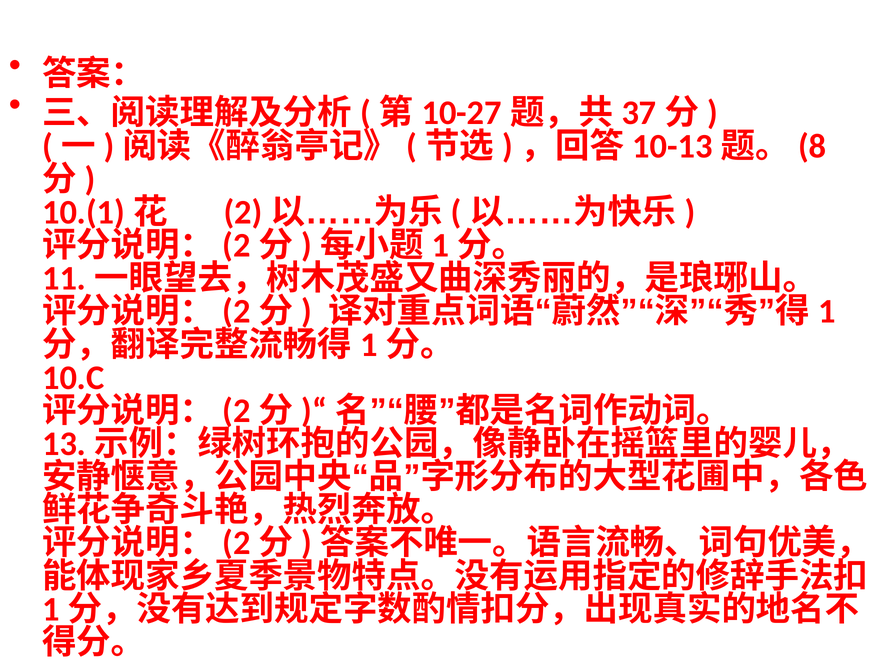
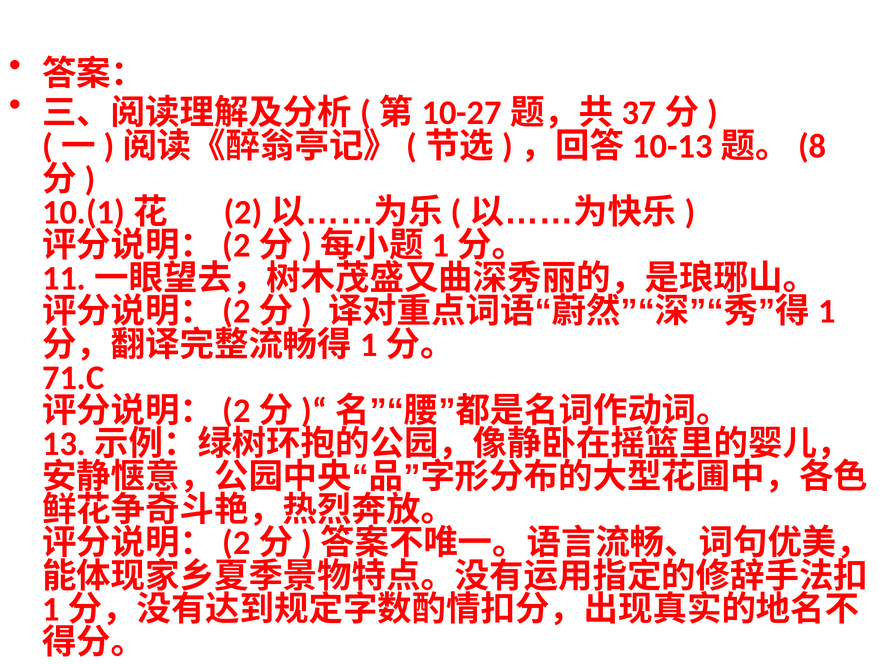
10.C: 10.C -> 71.C (73, 378)
